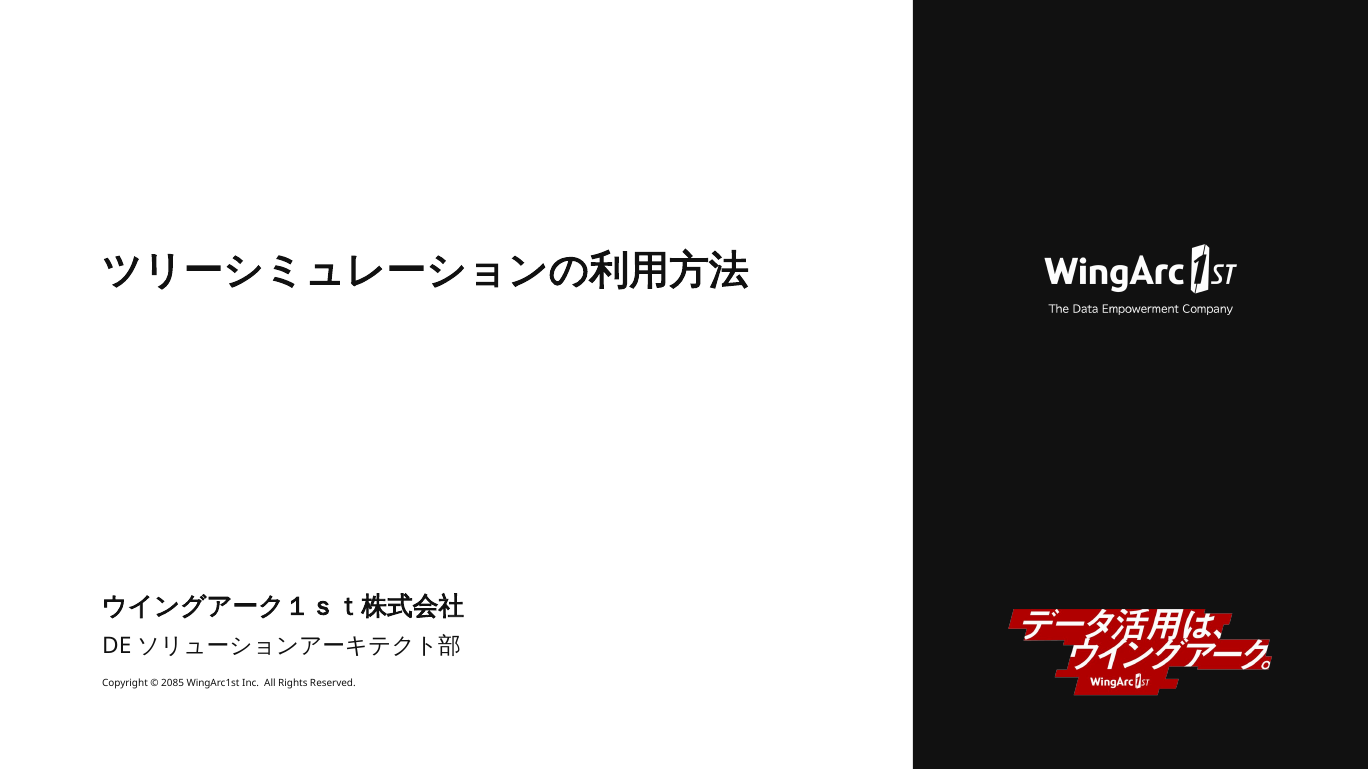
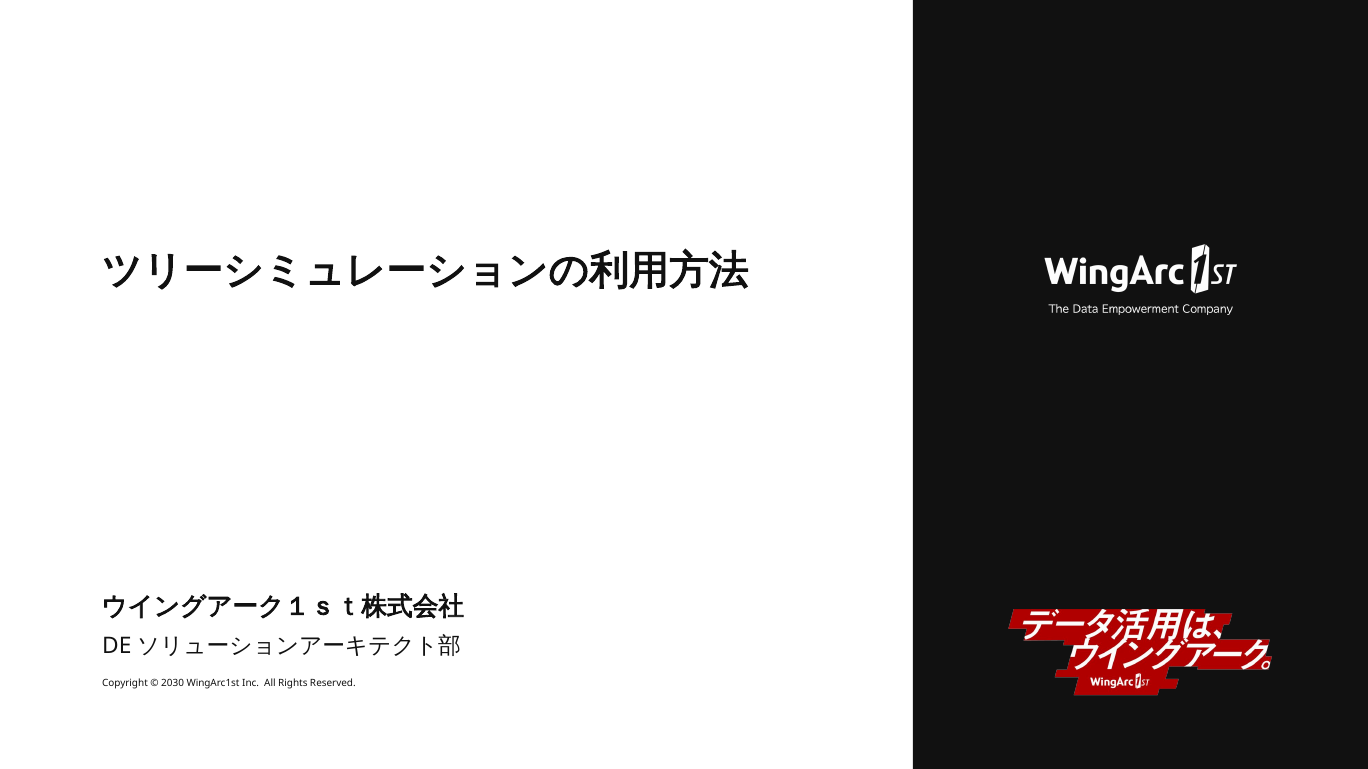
2085: 2085 -> 2030 (173, 684)
